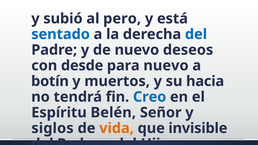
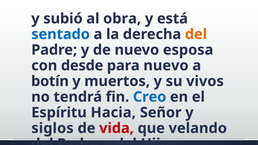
pero: pero -> obra (122, 19)
del colour: blue -> orange (196, 34)
deseos: deseos -> esposa (188, 50)
hacia: hacia -> vivos (205, 81)
Belén: Belén -> Hacia (113, 113)
vida colour: orange -> red (117, 128)
invisible: invisible -> velando (198, 128)
